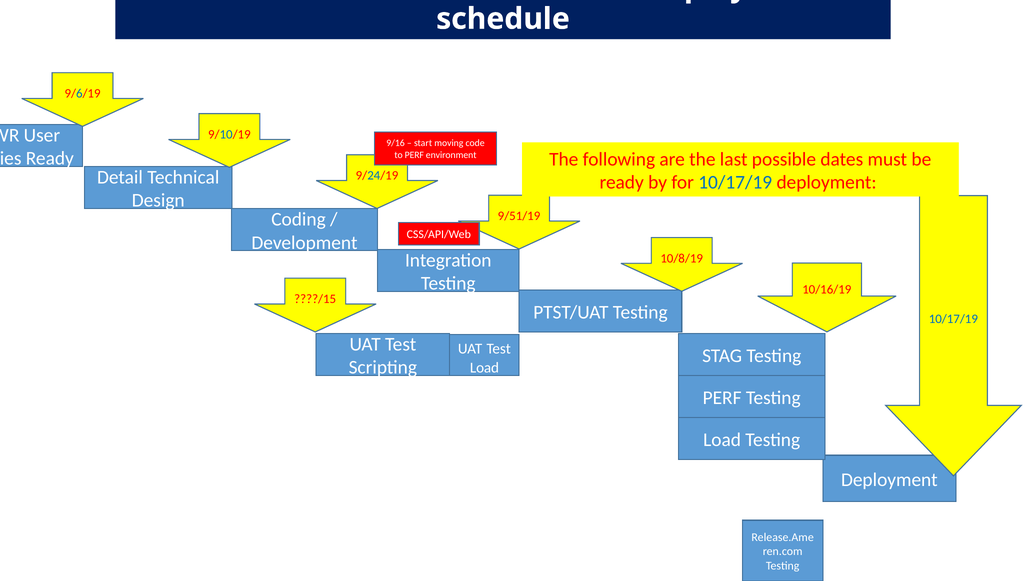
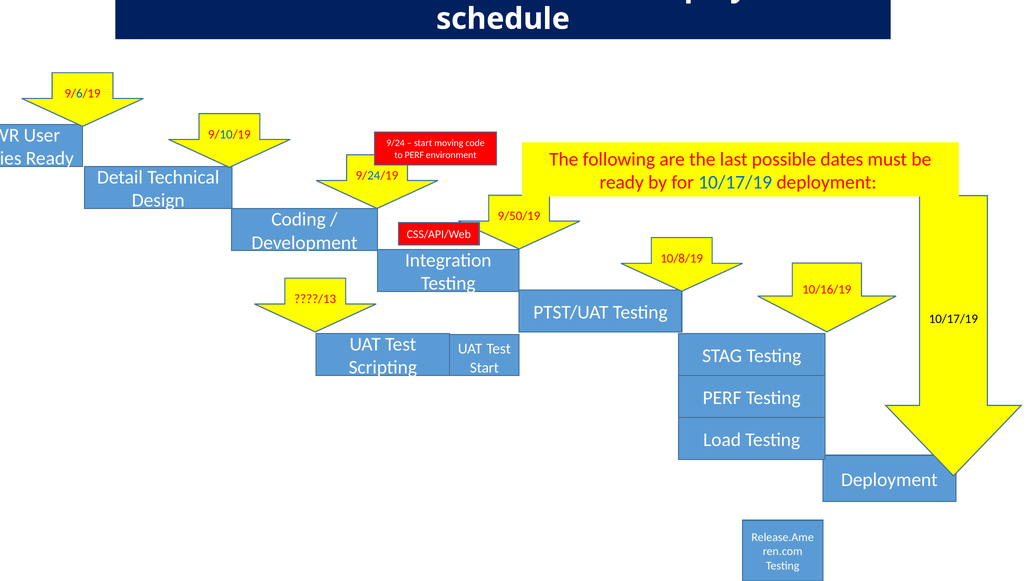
9/16: 9/16 -> 9/24 (396, 143)
9/51/19: 9/51/19 -> 9/50/19 (519, 216)
????/15: ????/15 -> ????/13 (315, 299)
10/17/19 colour: blue -> black (953, 319)
Load: Load -> Start (484, 368)
